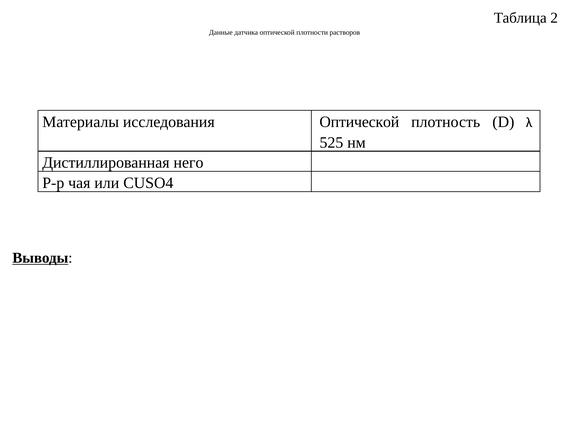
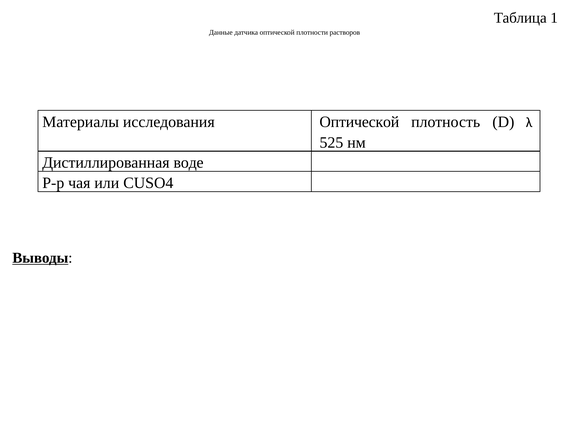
2: 2 -> 1 (554, 18)
него: него -> воде (189, 163)
